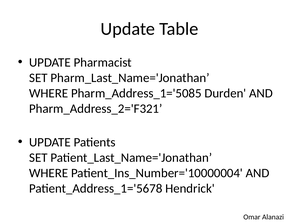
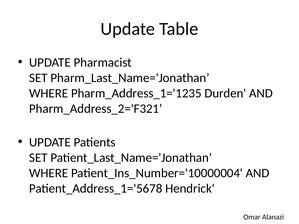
Pharm_Address_1='5085: Pharm_Address_1='5085 -> Pharm_Address_1='1235 (136, 93)
